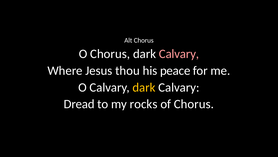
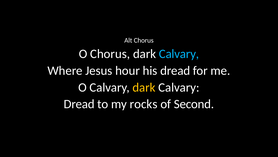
Calvary colour: pink -> light blue (179, 54)
thou: thou -> hour (128, 70)
his peace: peace -> dread (175, 70)
of Chorus: Chorus -> Second (194, 104)
